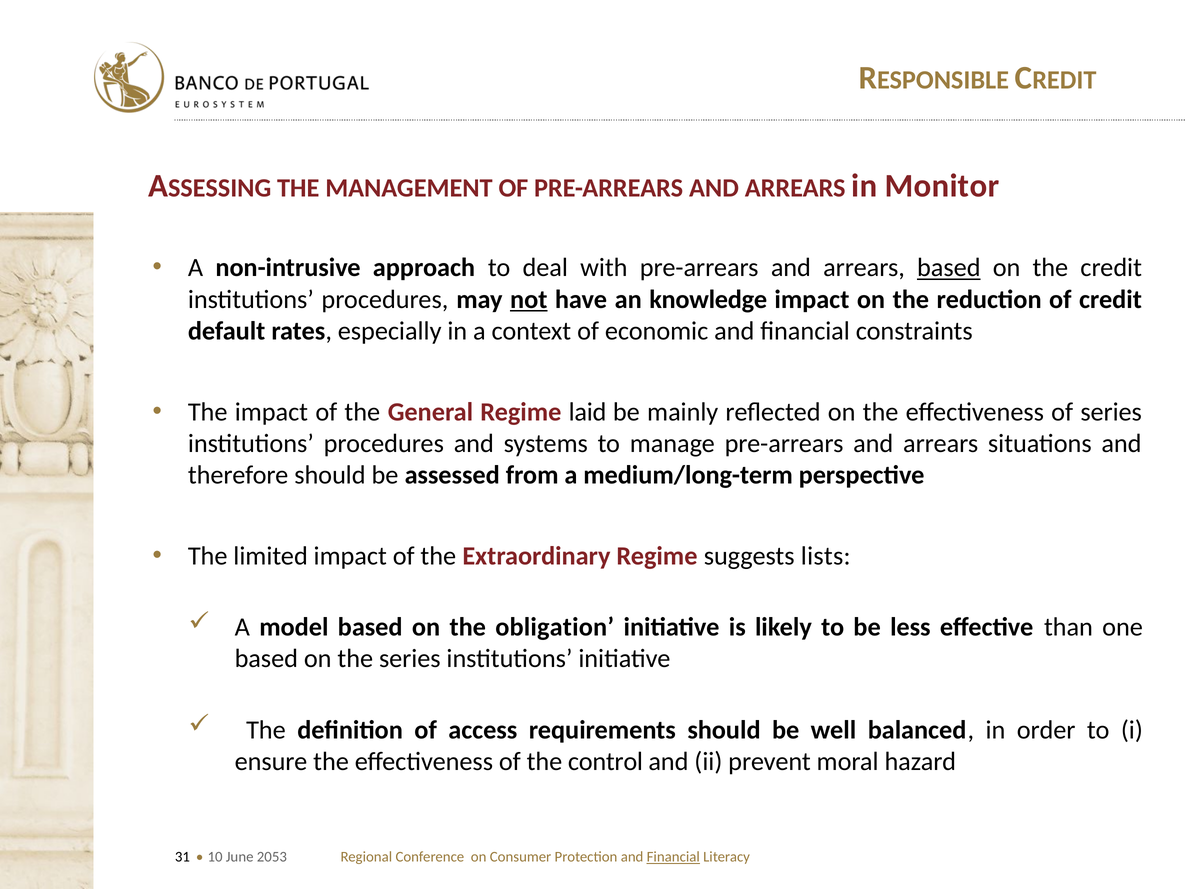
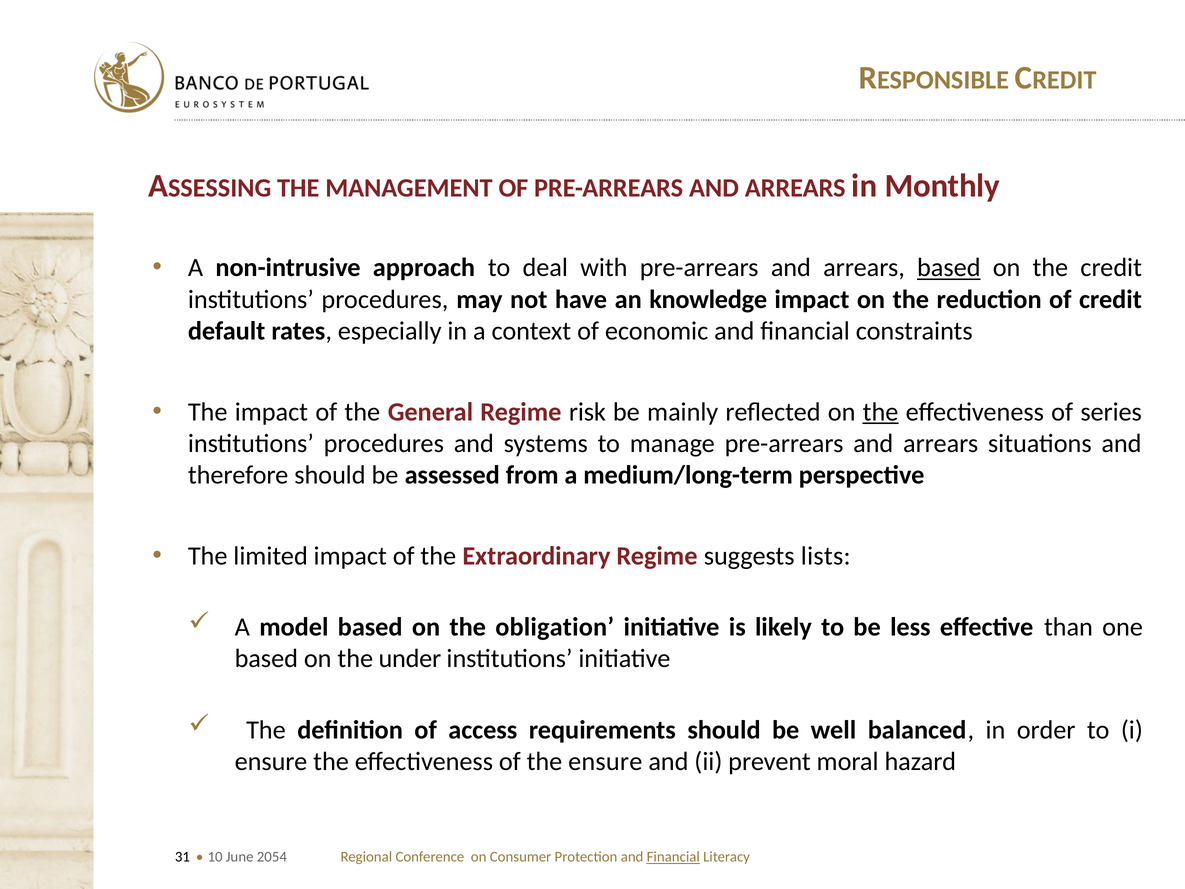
Monitor: Monitor -> Monthly (942, 186)
not underline: present -> none (529, 299)
laid: laid -> risk (587, 412)
the underline: none -> present (881, 412)
the series: series -> under (410, 659)
the control: control -> ensure (605, 761)
2053: 2053 -> 2054 (272, 857)
